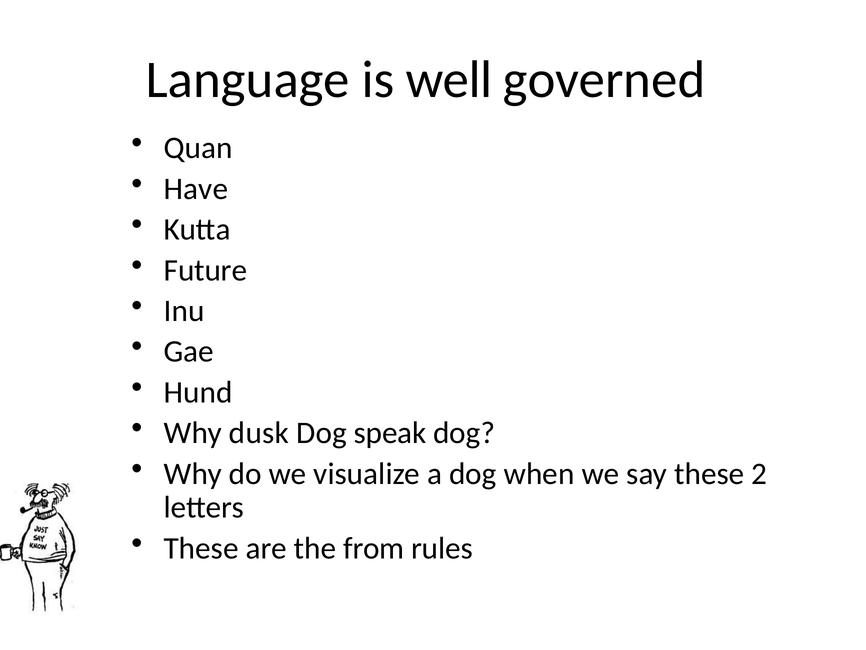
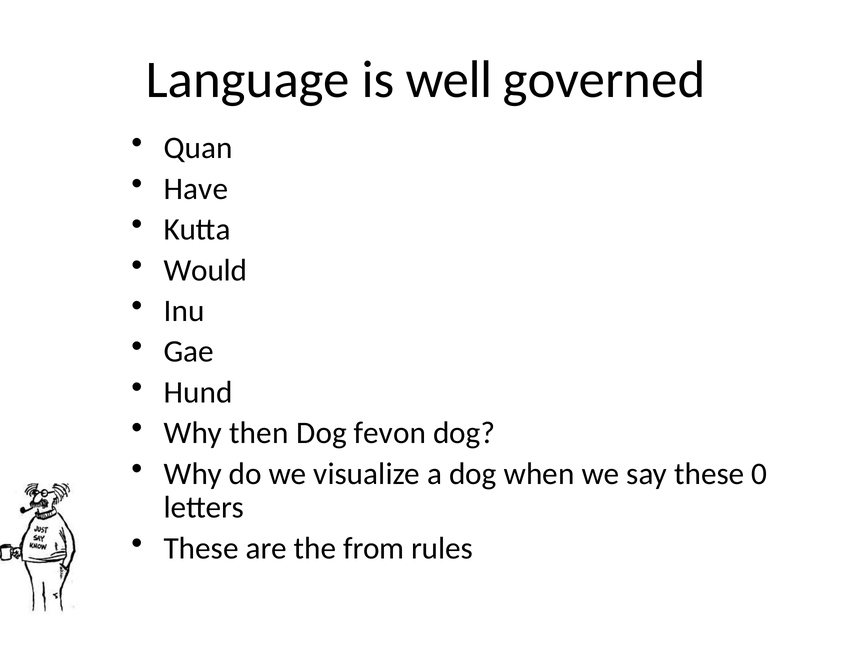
Future: Future -> Would (206, 270)
dusk: dusk -> then (259, 433)
speak: speak -> fevon (390, 433)
2: 2 -> 0 (759, 473)
